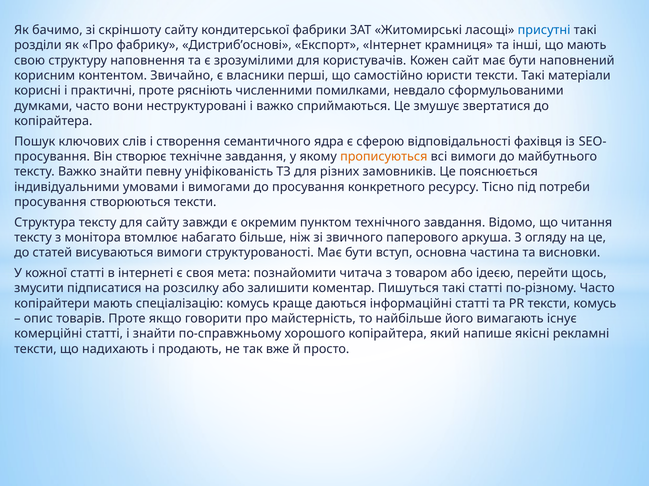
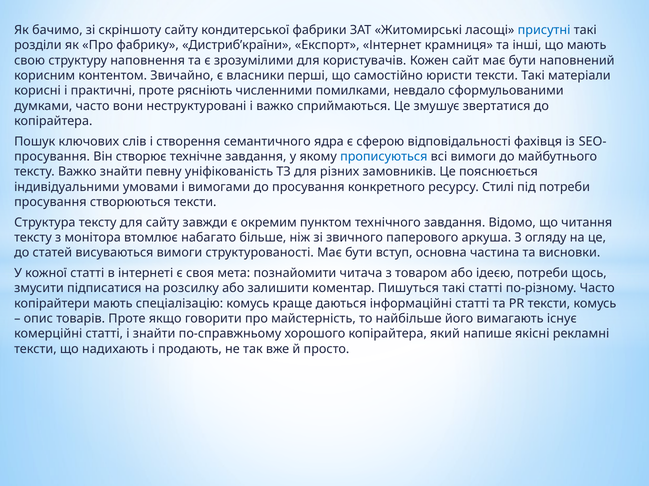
Дистриб’основі: Дистриб’основі -> Дистриб’країни (237, 45)
прописуються colour: orange -> blue (384, 157)
Тісно: Тісно -> Стилі (498, 187)
ідеєю перейти: перейти -> потреби (542, 274)
